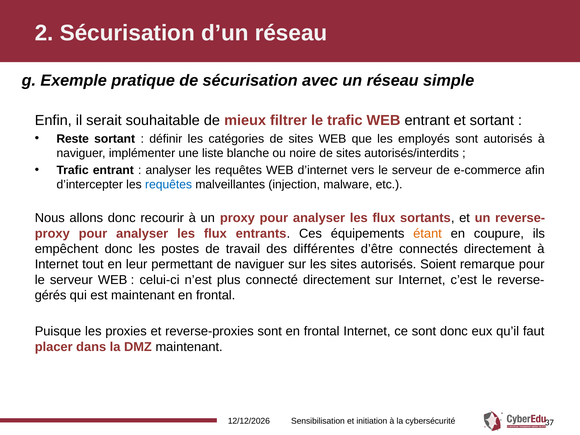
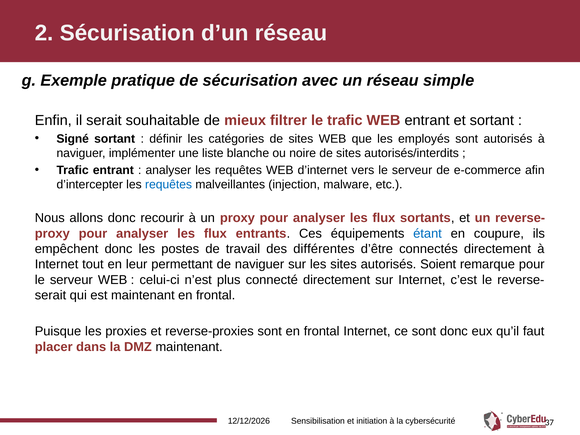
Reste: Reste -> Signé (73, 139)
étant colour: orange -> blue (428, 233)
gérés: gérés -> serait (50, 295)
